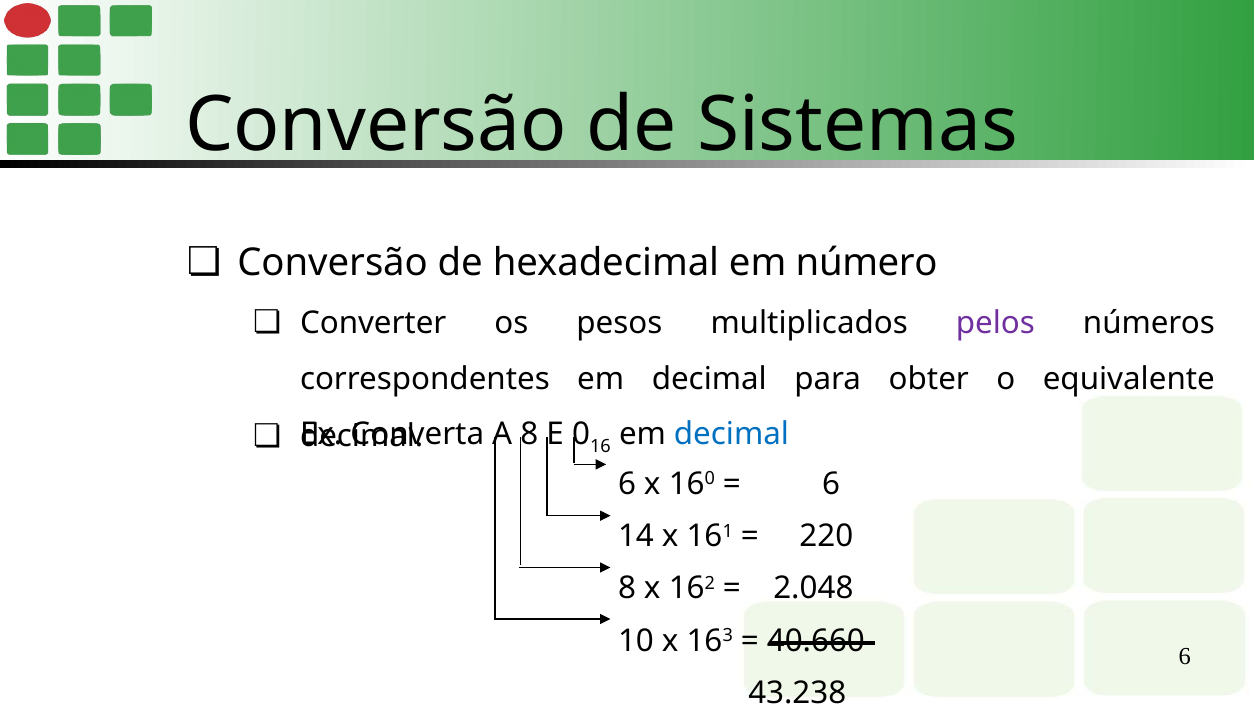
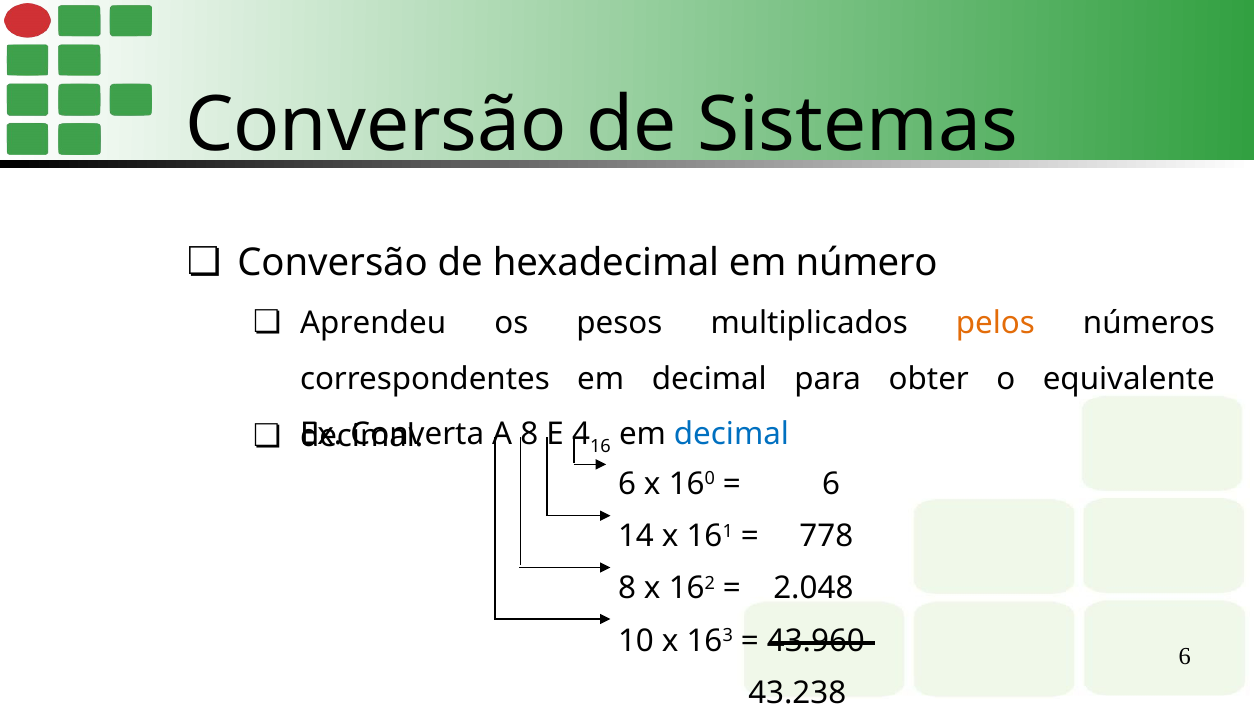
Converter: Converter -> Aprendeu (373, 323)
pelos colour: purple -> orange (995, 323)
0: 0 -> 4 (581, 434)
220: 220 -> 778 (826, 536)
40.660: 40.660 -> 43.960 (816, 640)
